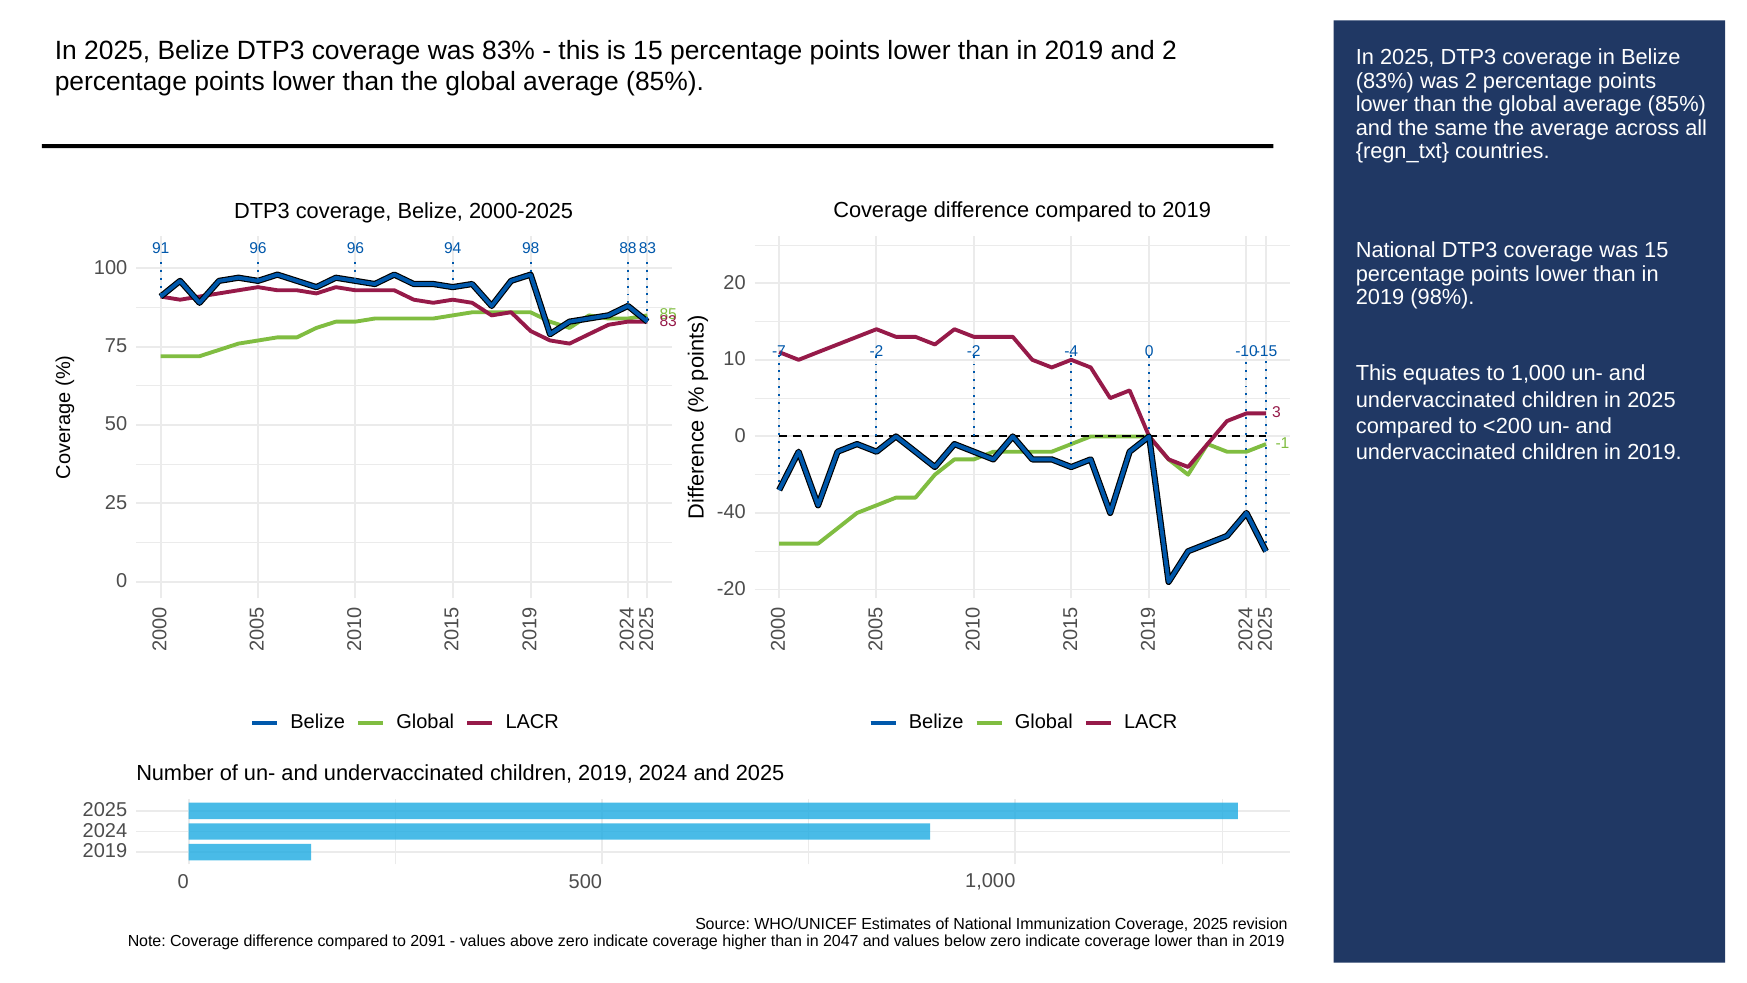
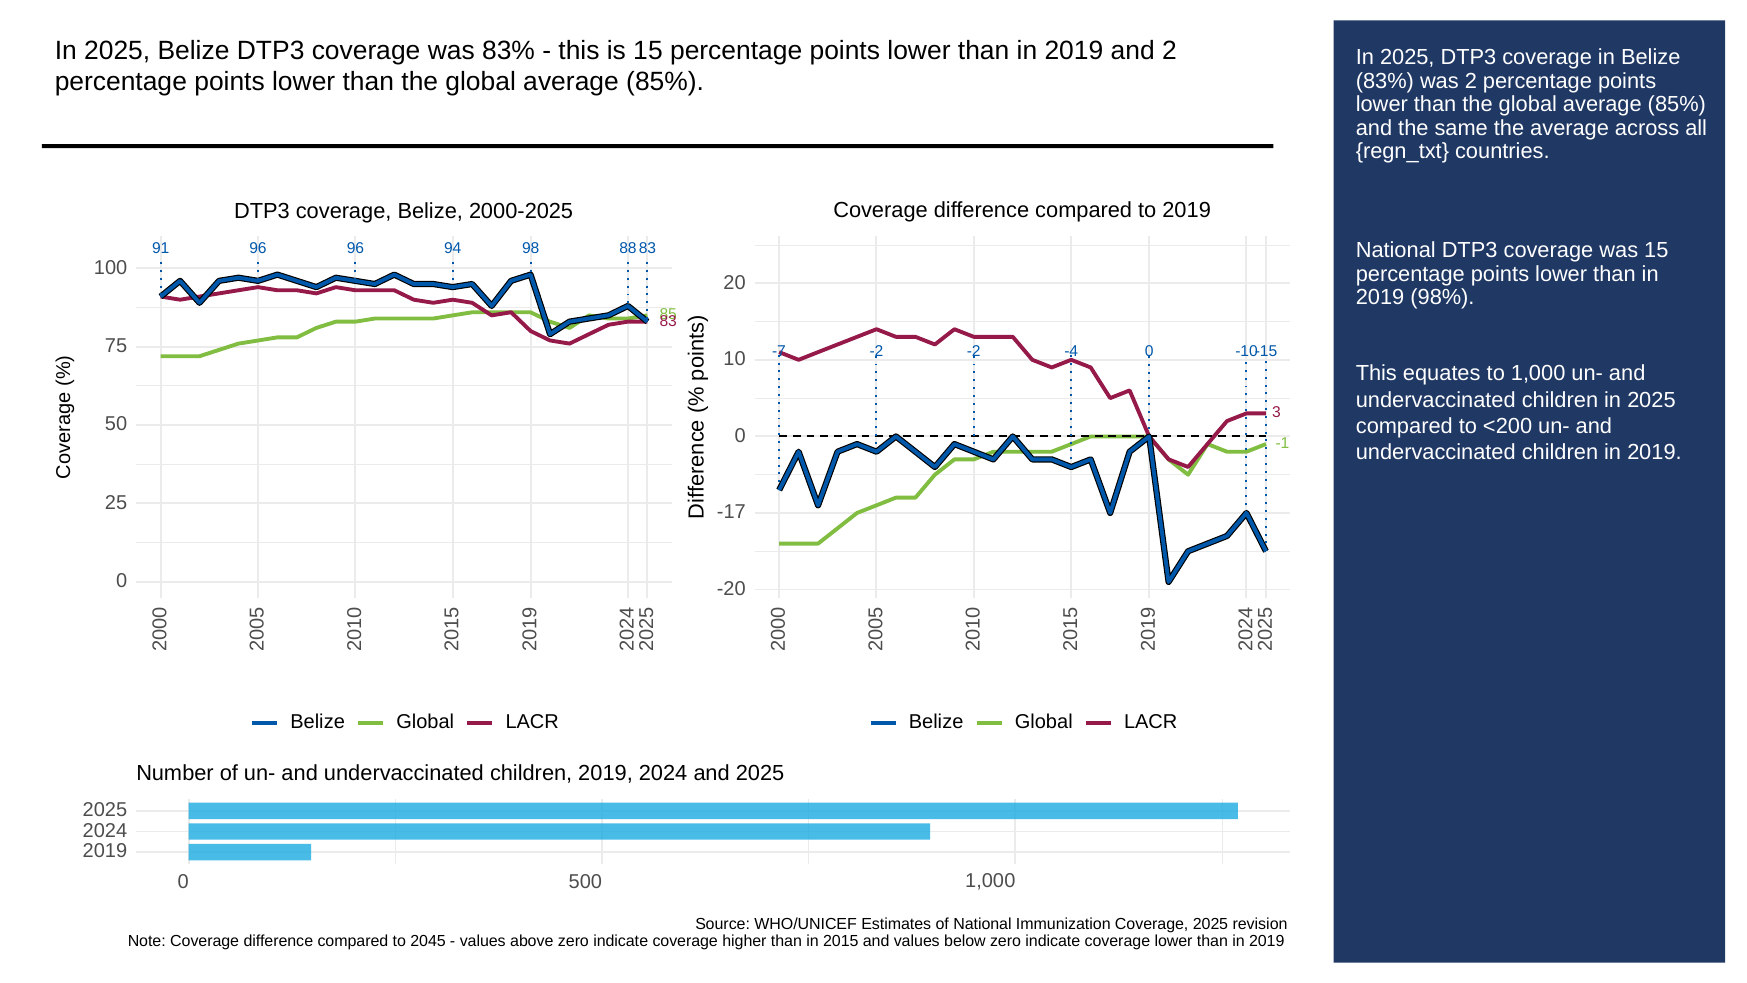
-40: -40 -> -17 (731, 512)
2091: 2091 -> 2045 (428, 941)
2047: 2047 -> 2015 (841, 941)
